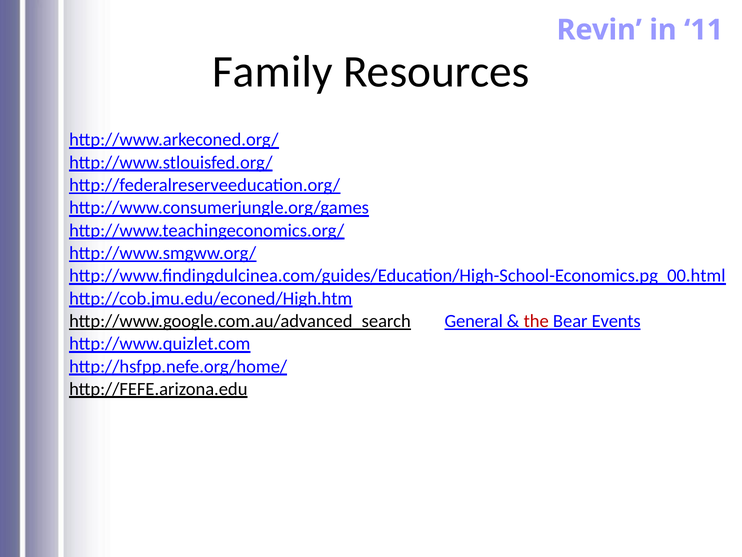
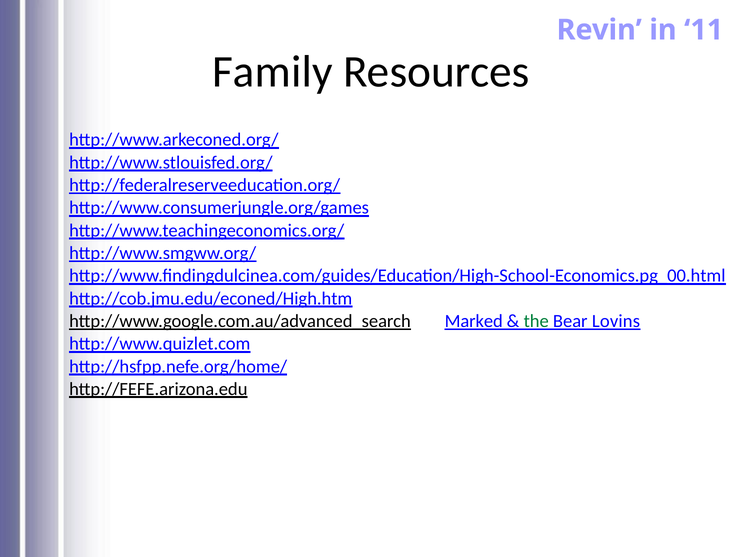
General: General -> Marked (474, 321)
the colour: red -> green (536, 321)
Events: Events -> Lovins (616, 321)
